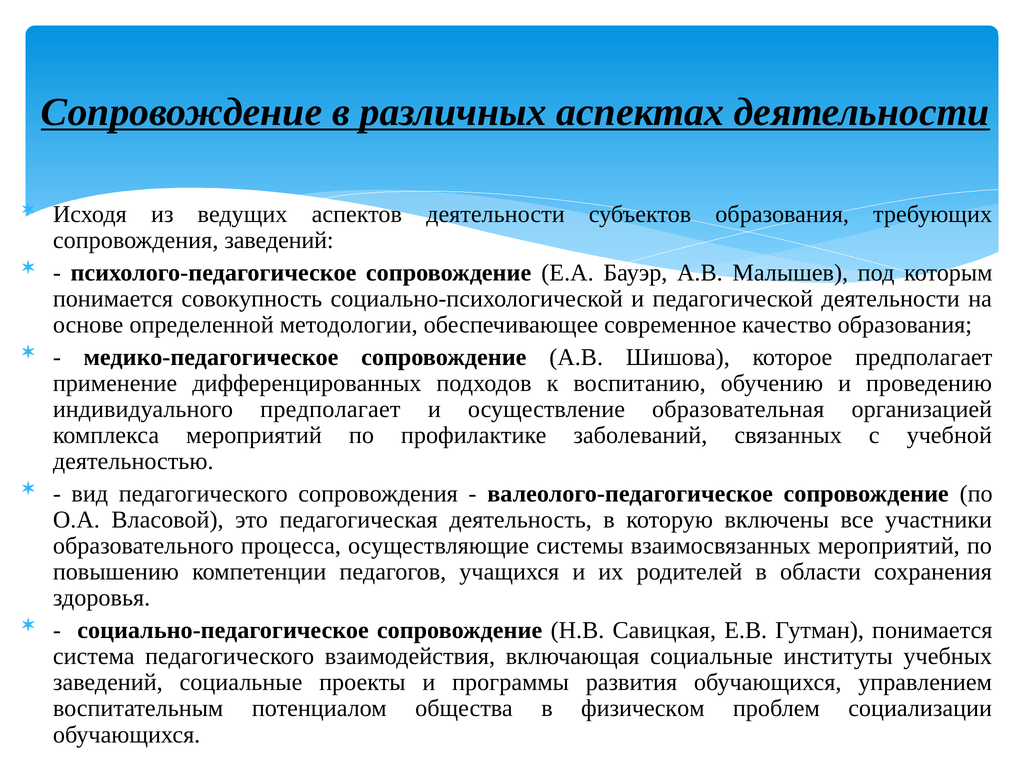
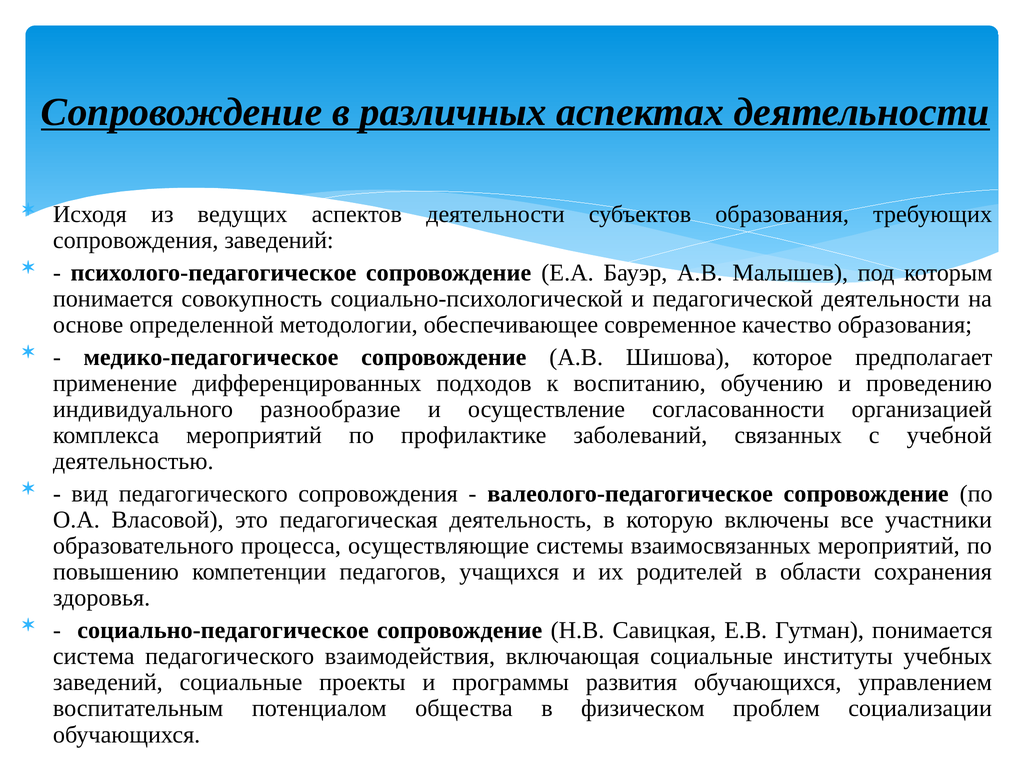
индивидуального предполагает: предполагает -> разнообразие (330, 409)
образовательная: образовательная -> согласованности (738, 409)
